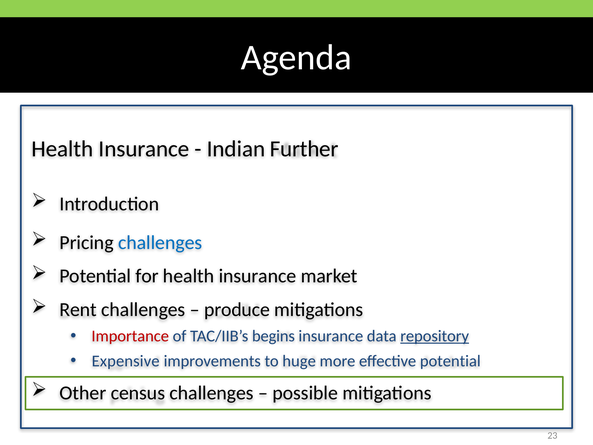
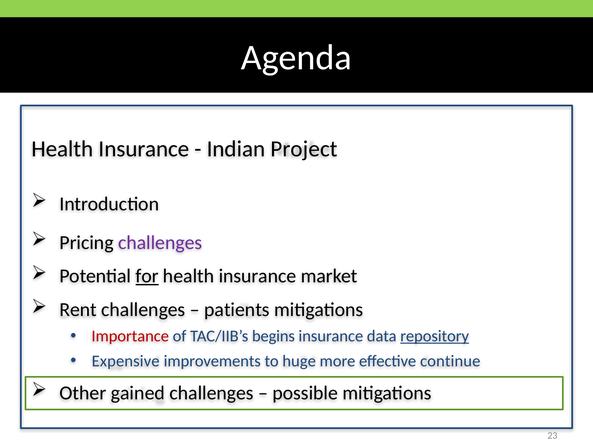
Further: Further -> Project (304, 149)
challenges colour: blue -> purple (160, 242)
for underline: none -> present (147, 276)
produce: produce -> patients (237, 310)
effective potential: potential -> continue (450, 361)
census: census -> gained (138, 393)
